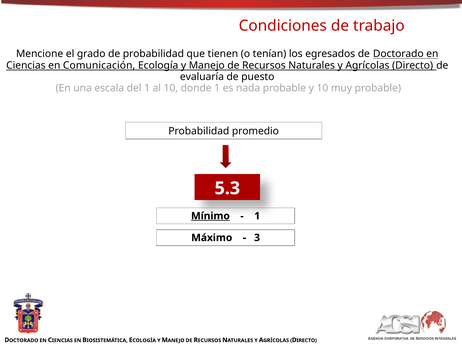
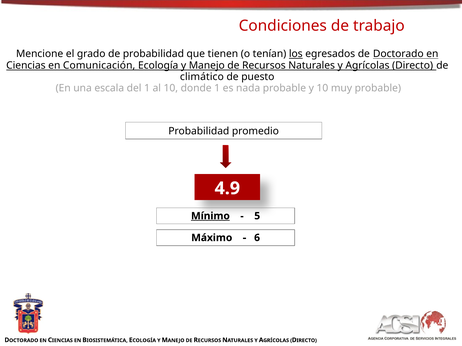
los underline: none -> present (296, 54)
evaluaría: evaluaría -> climático (202, 77)
5.3: 5.3 -> 4.9 (227, 189)
1: 1 -> 5 (257, 216)
3: 3 -> 6 (257, 238)
